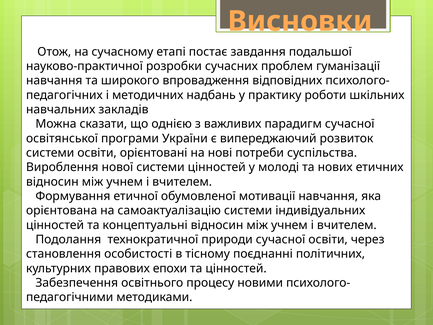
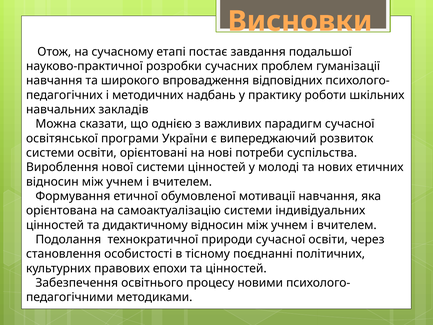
концептуальні: концептуальні -> дидактичному (145, 225)
